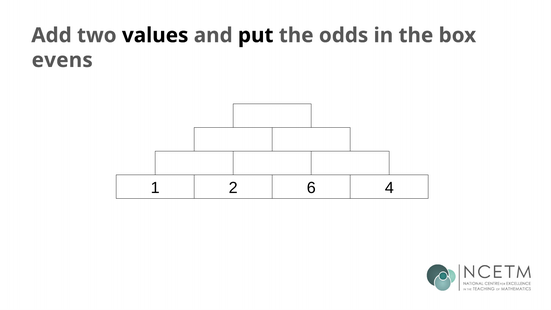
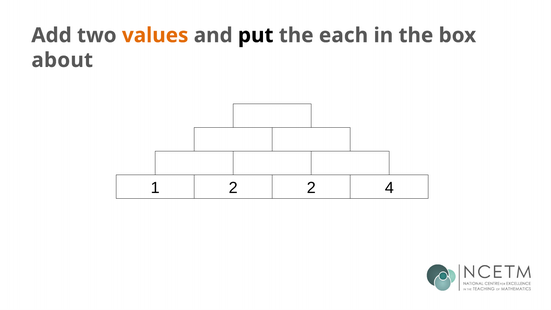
values colour: black -> orange (155, 35)
odds: odds -> each (343, 35)
evens: evens -> about (62, 60)
2 6: 6 -> 2 (311, 188)
